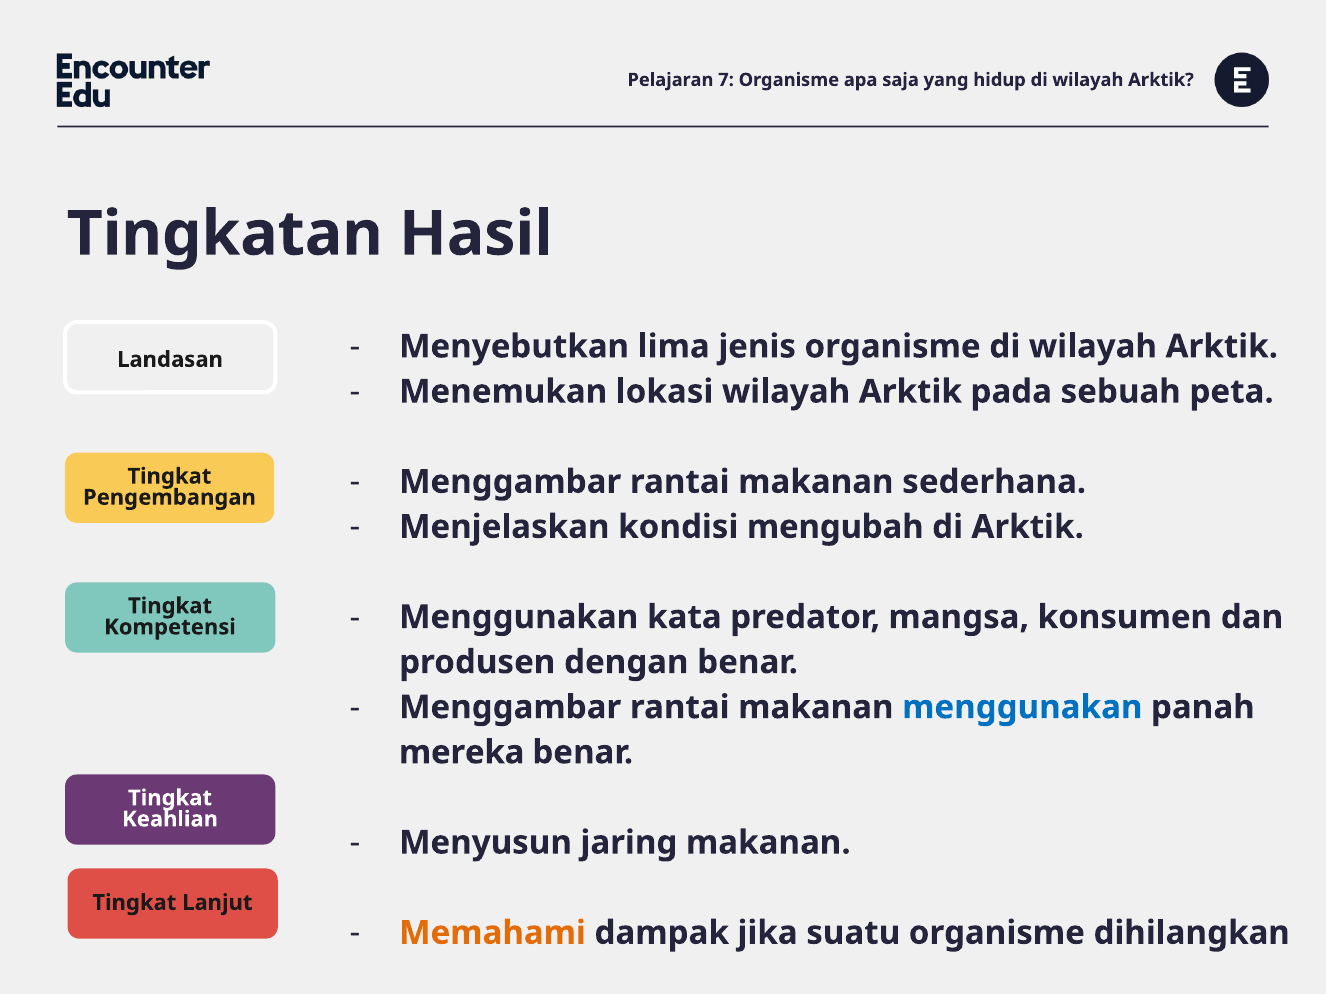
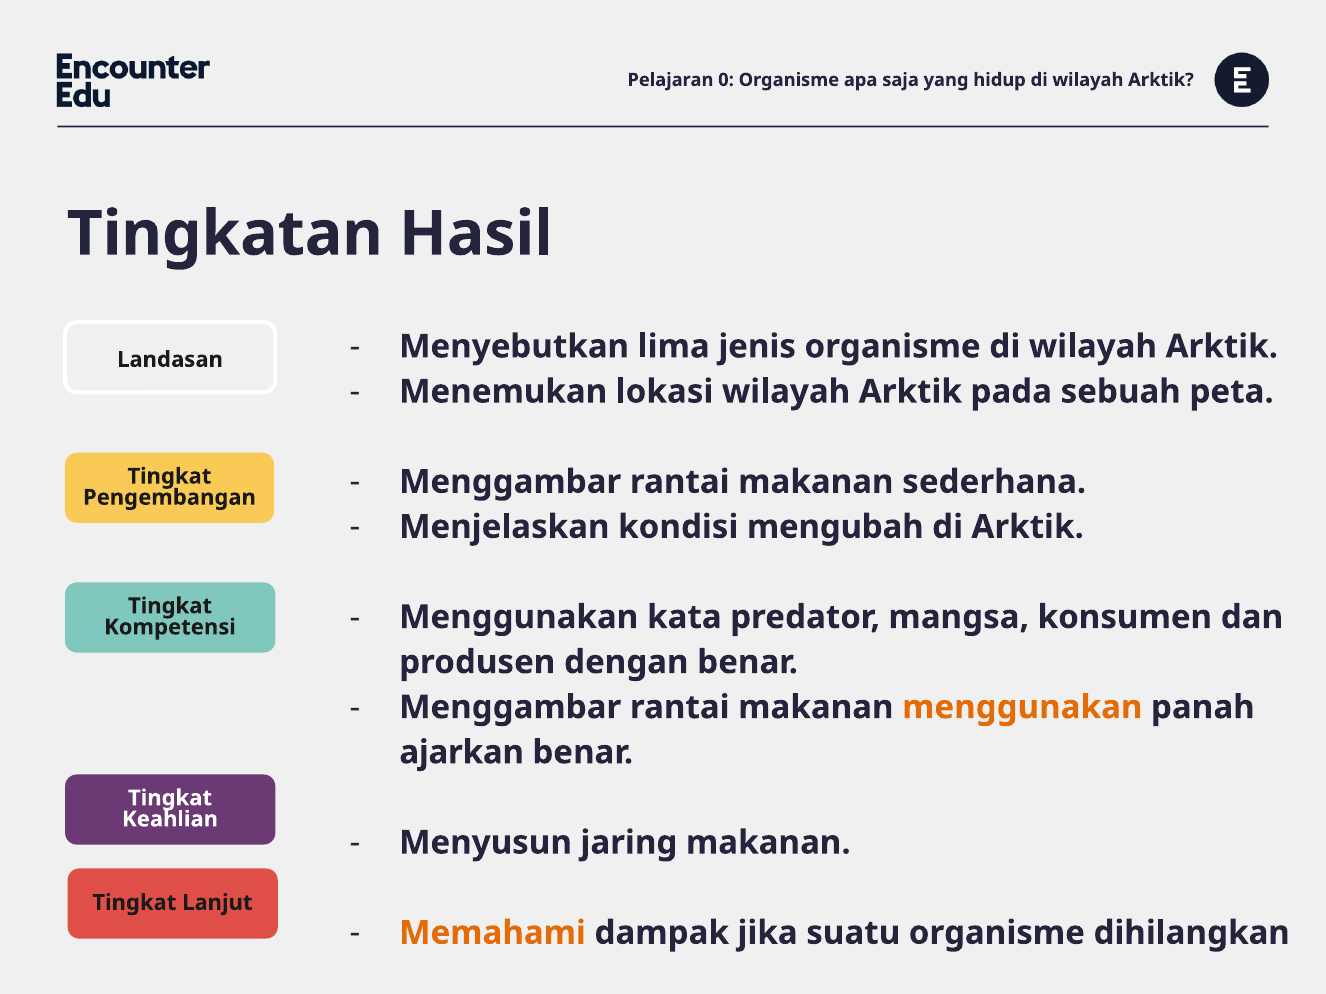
7: 7 -> 0 (726, 80)
menggunakan colour: blue -> orange (1022, 708)
mereka: mereka -> ajarkan (462, 753)
